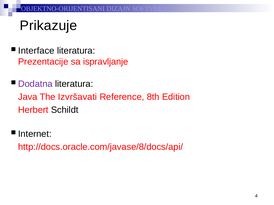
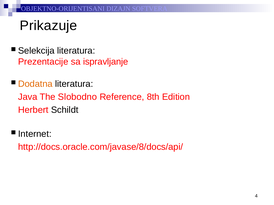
Interface: Interface -> Selekcija (36, 51)
Dodatna colour: purple -> orange (35, 84)
Izvršavati: Izvršavati -> Slobodno (78, 97)
